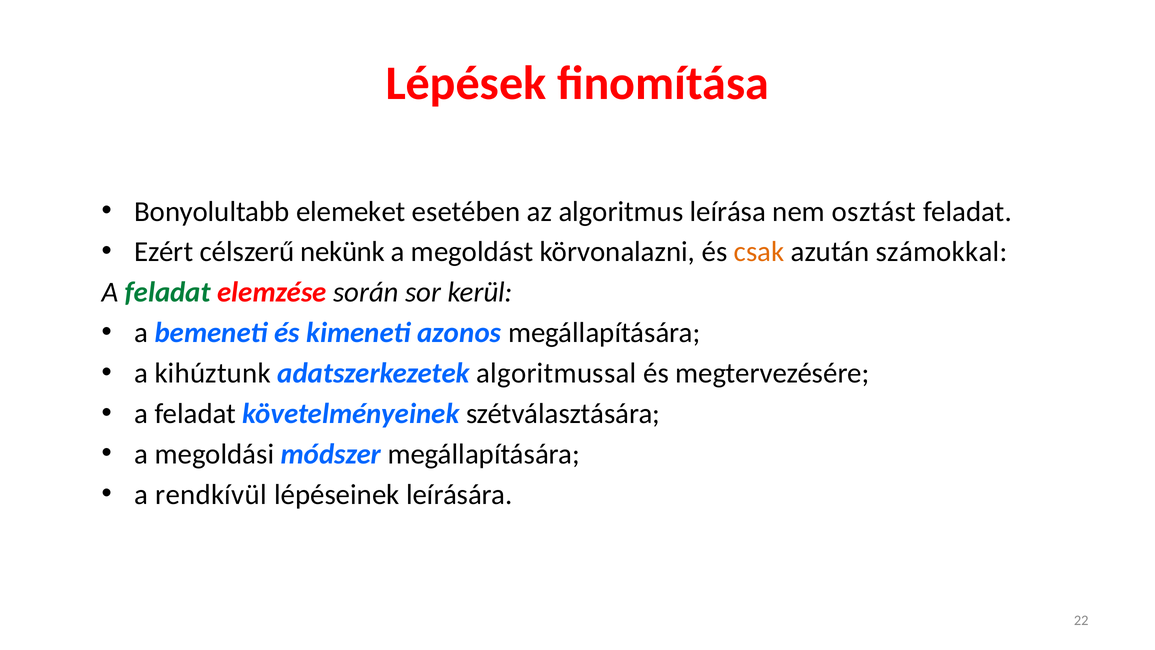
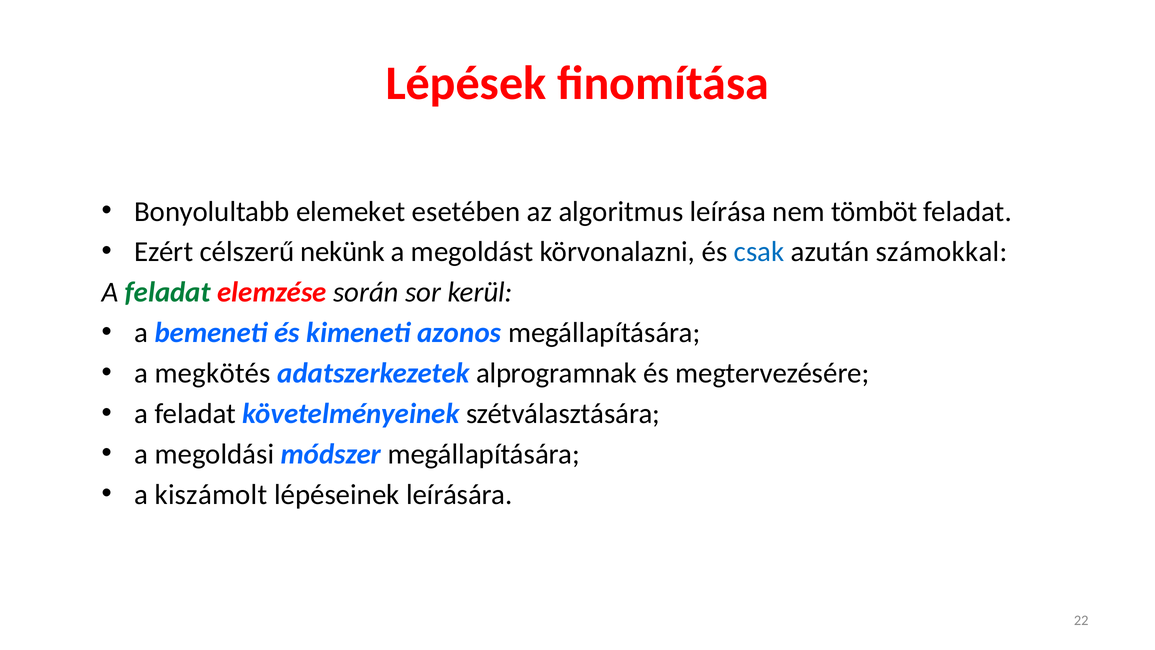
osztást: osztást -> tömböt (874, 211)
csak colour: orange -> blue (759, 252)
kihúztunk: kihúztunk -> megkötés (213, 373)
algoritmussal: algoritmussal -> alprogramnak (557, 373)
rendkívül: rendkívül -> kiszámolt (211, 494)
